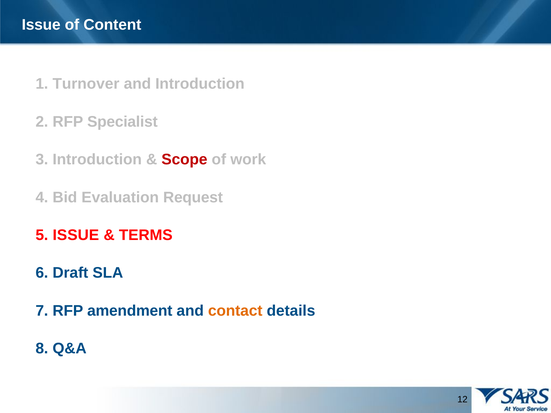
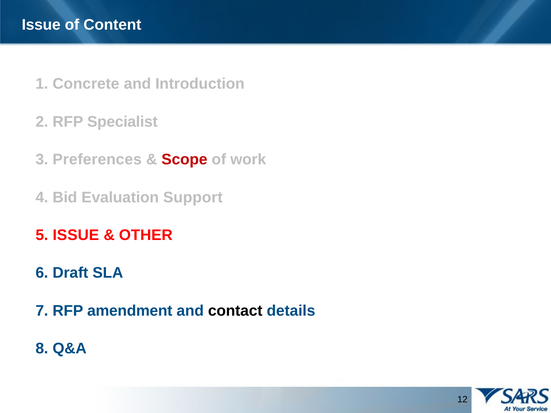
Turnover: Turnover -> Concrete (86, 84)
3 Introduction: Introduction -> Preferences (97, 160)
Request: Request -> Support (193, 197)
TERMS: TERMS -> OTHER (146, 235)
contact colour: orange -> black (235, 311)
